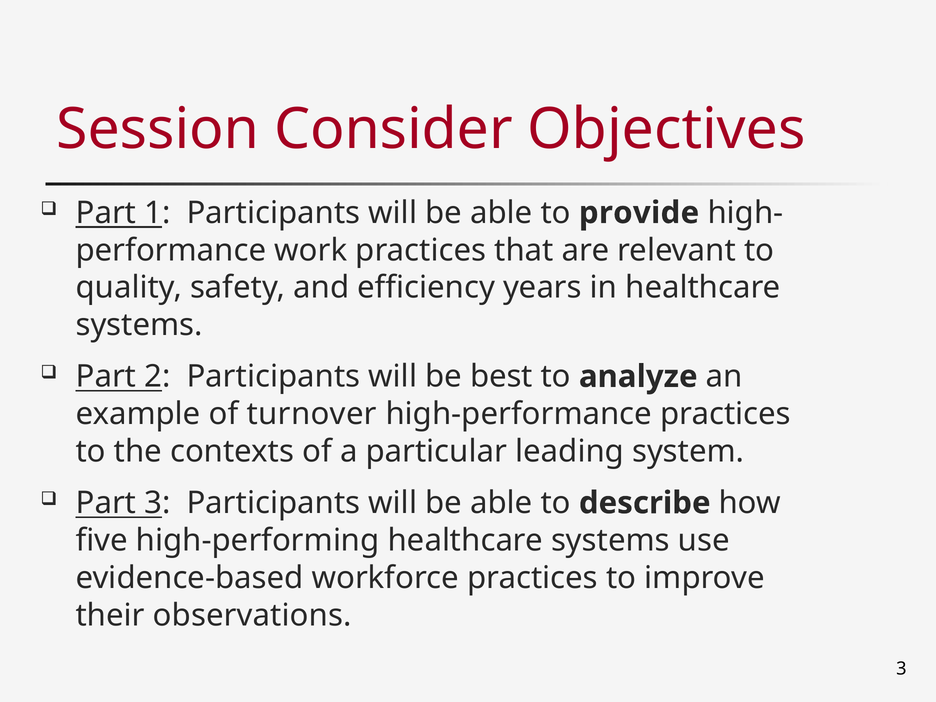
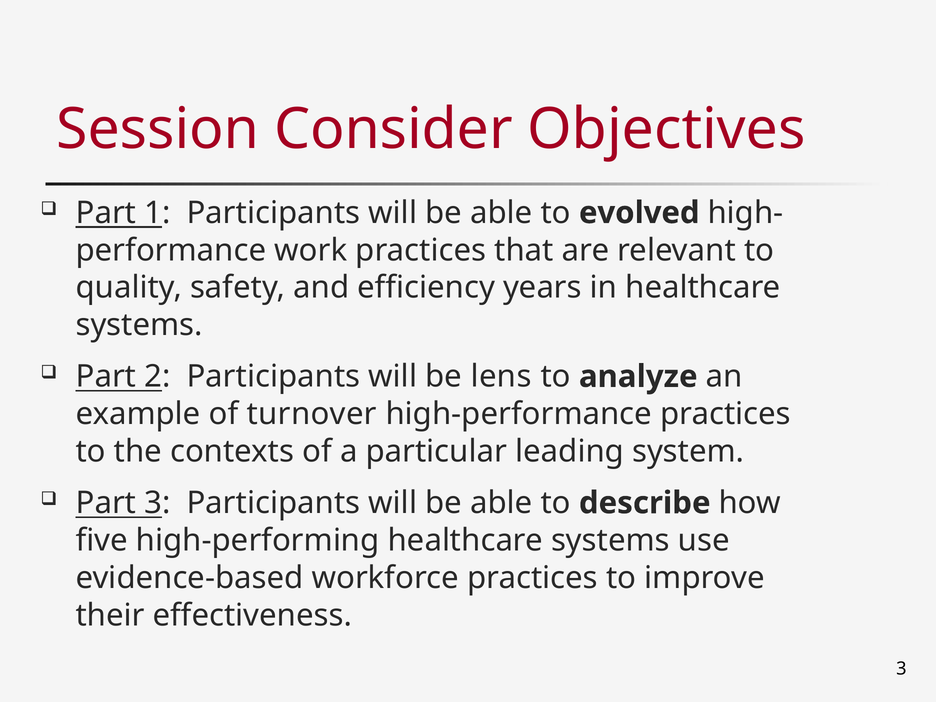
provide: provide -> evolved (639, 213)
best: best -> lens (501, 377)
observations: observations -> effectiveness (252, 615)
